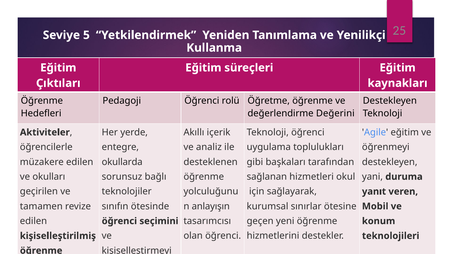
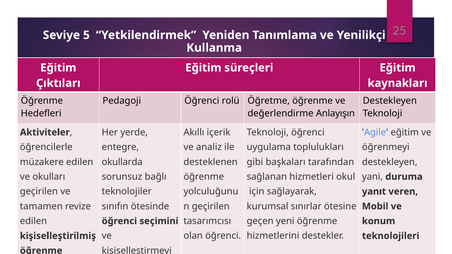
Değerini: Değerini -> Anlayışın (335, 114)
anlayışın: anlayışın -> geçirilen (211, 206)
